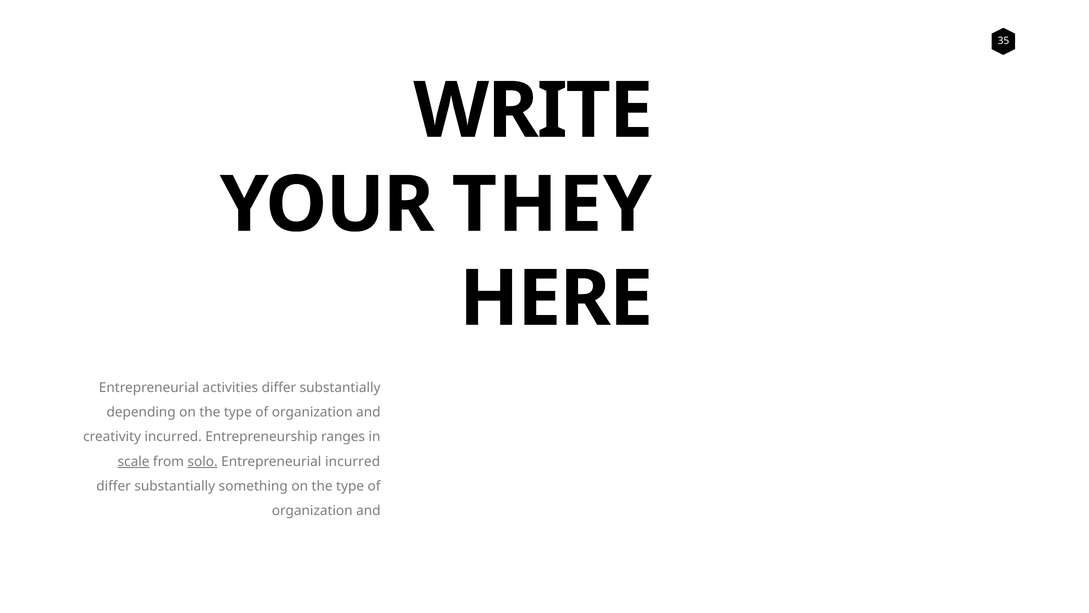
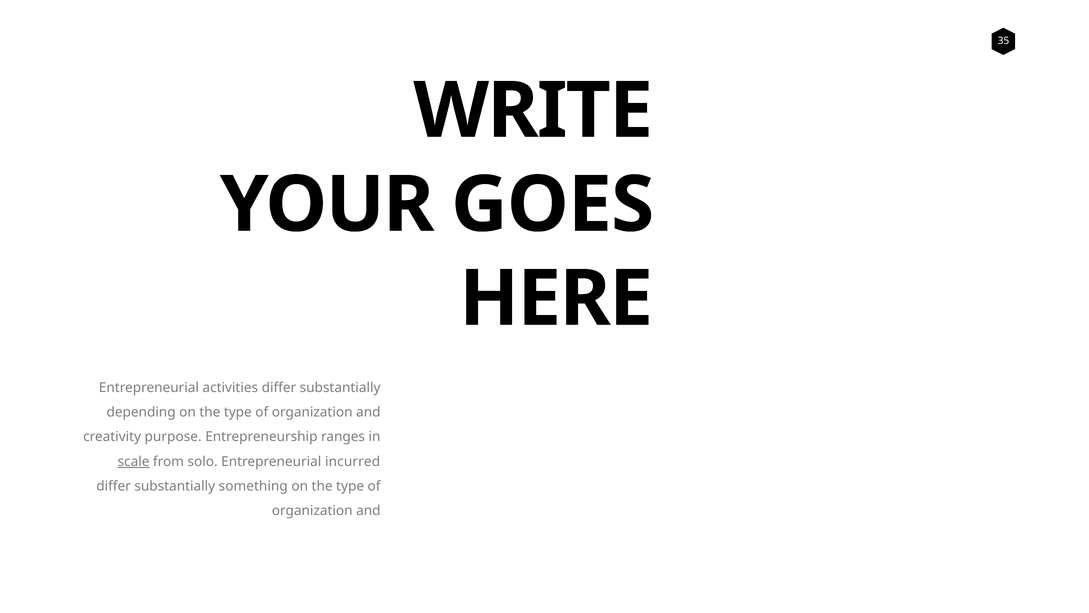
THEY: THEY -> GOES (553, 205)
creativity incurred: incurred -> purpose (173, 437)
solo underline: present -> none (203, 461)
